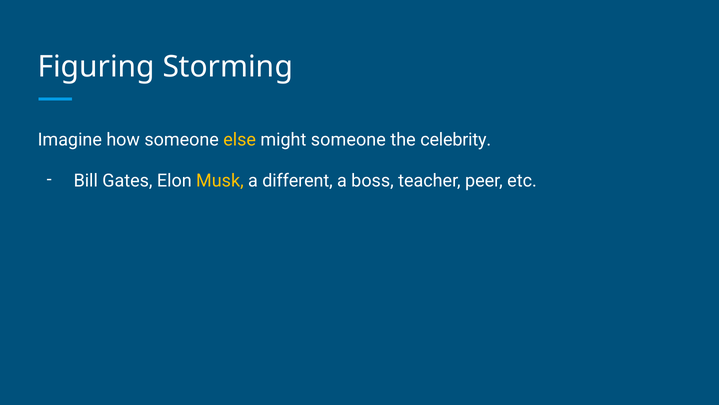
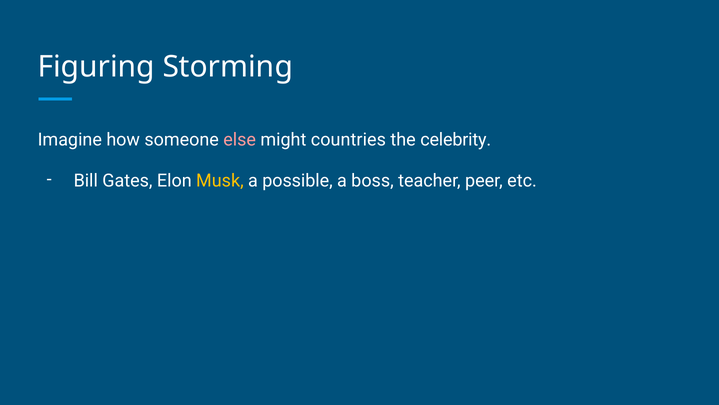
else colour: yellow -> pink (240, 140)
might someone: someone -> countries (348, 140)
different: different -> possible (297, 180)
